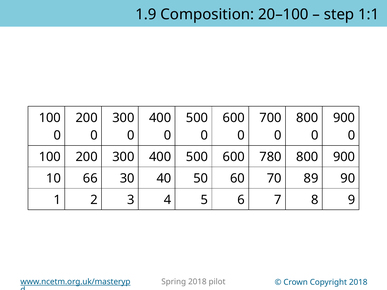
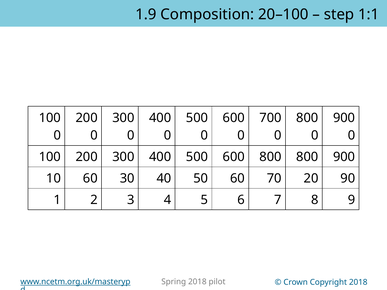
600 780: 780 -> 800 (271, 157)
10 66: 66 -> 60 (90, 179)
89: 89 -> 20 (311, 179)
